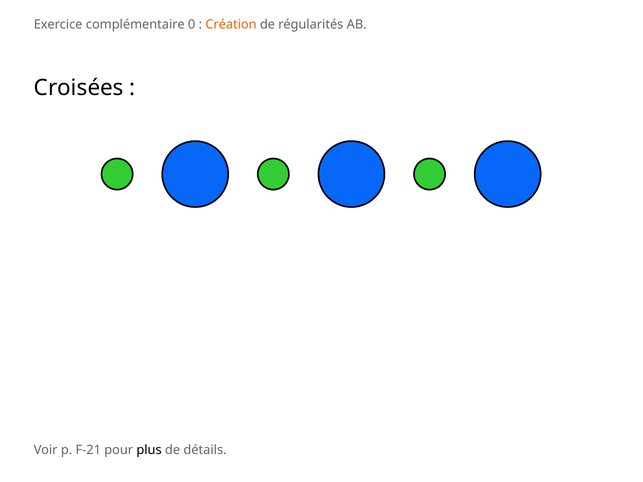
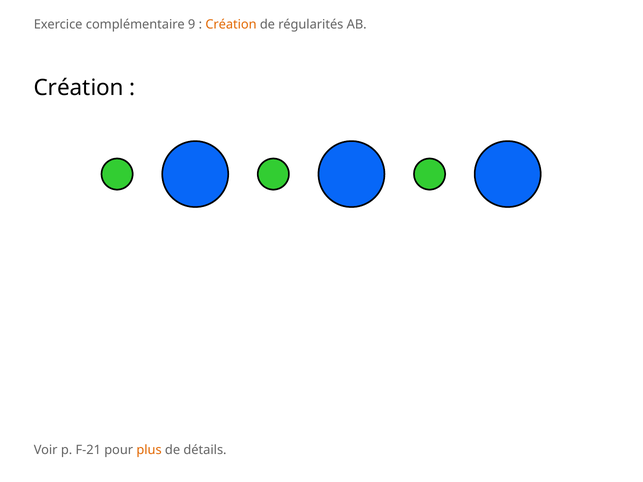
0: 0 -> 9 (192, 24)
Croisées: Croisées -> Création (79, 88)
plus colour: black -> orange (149, 450)
